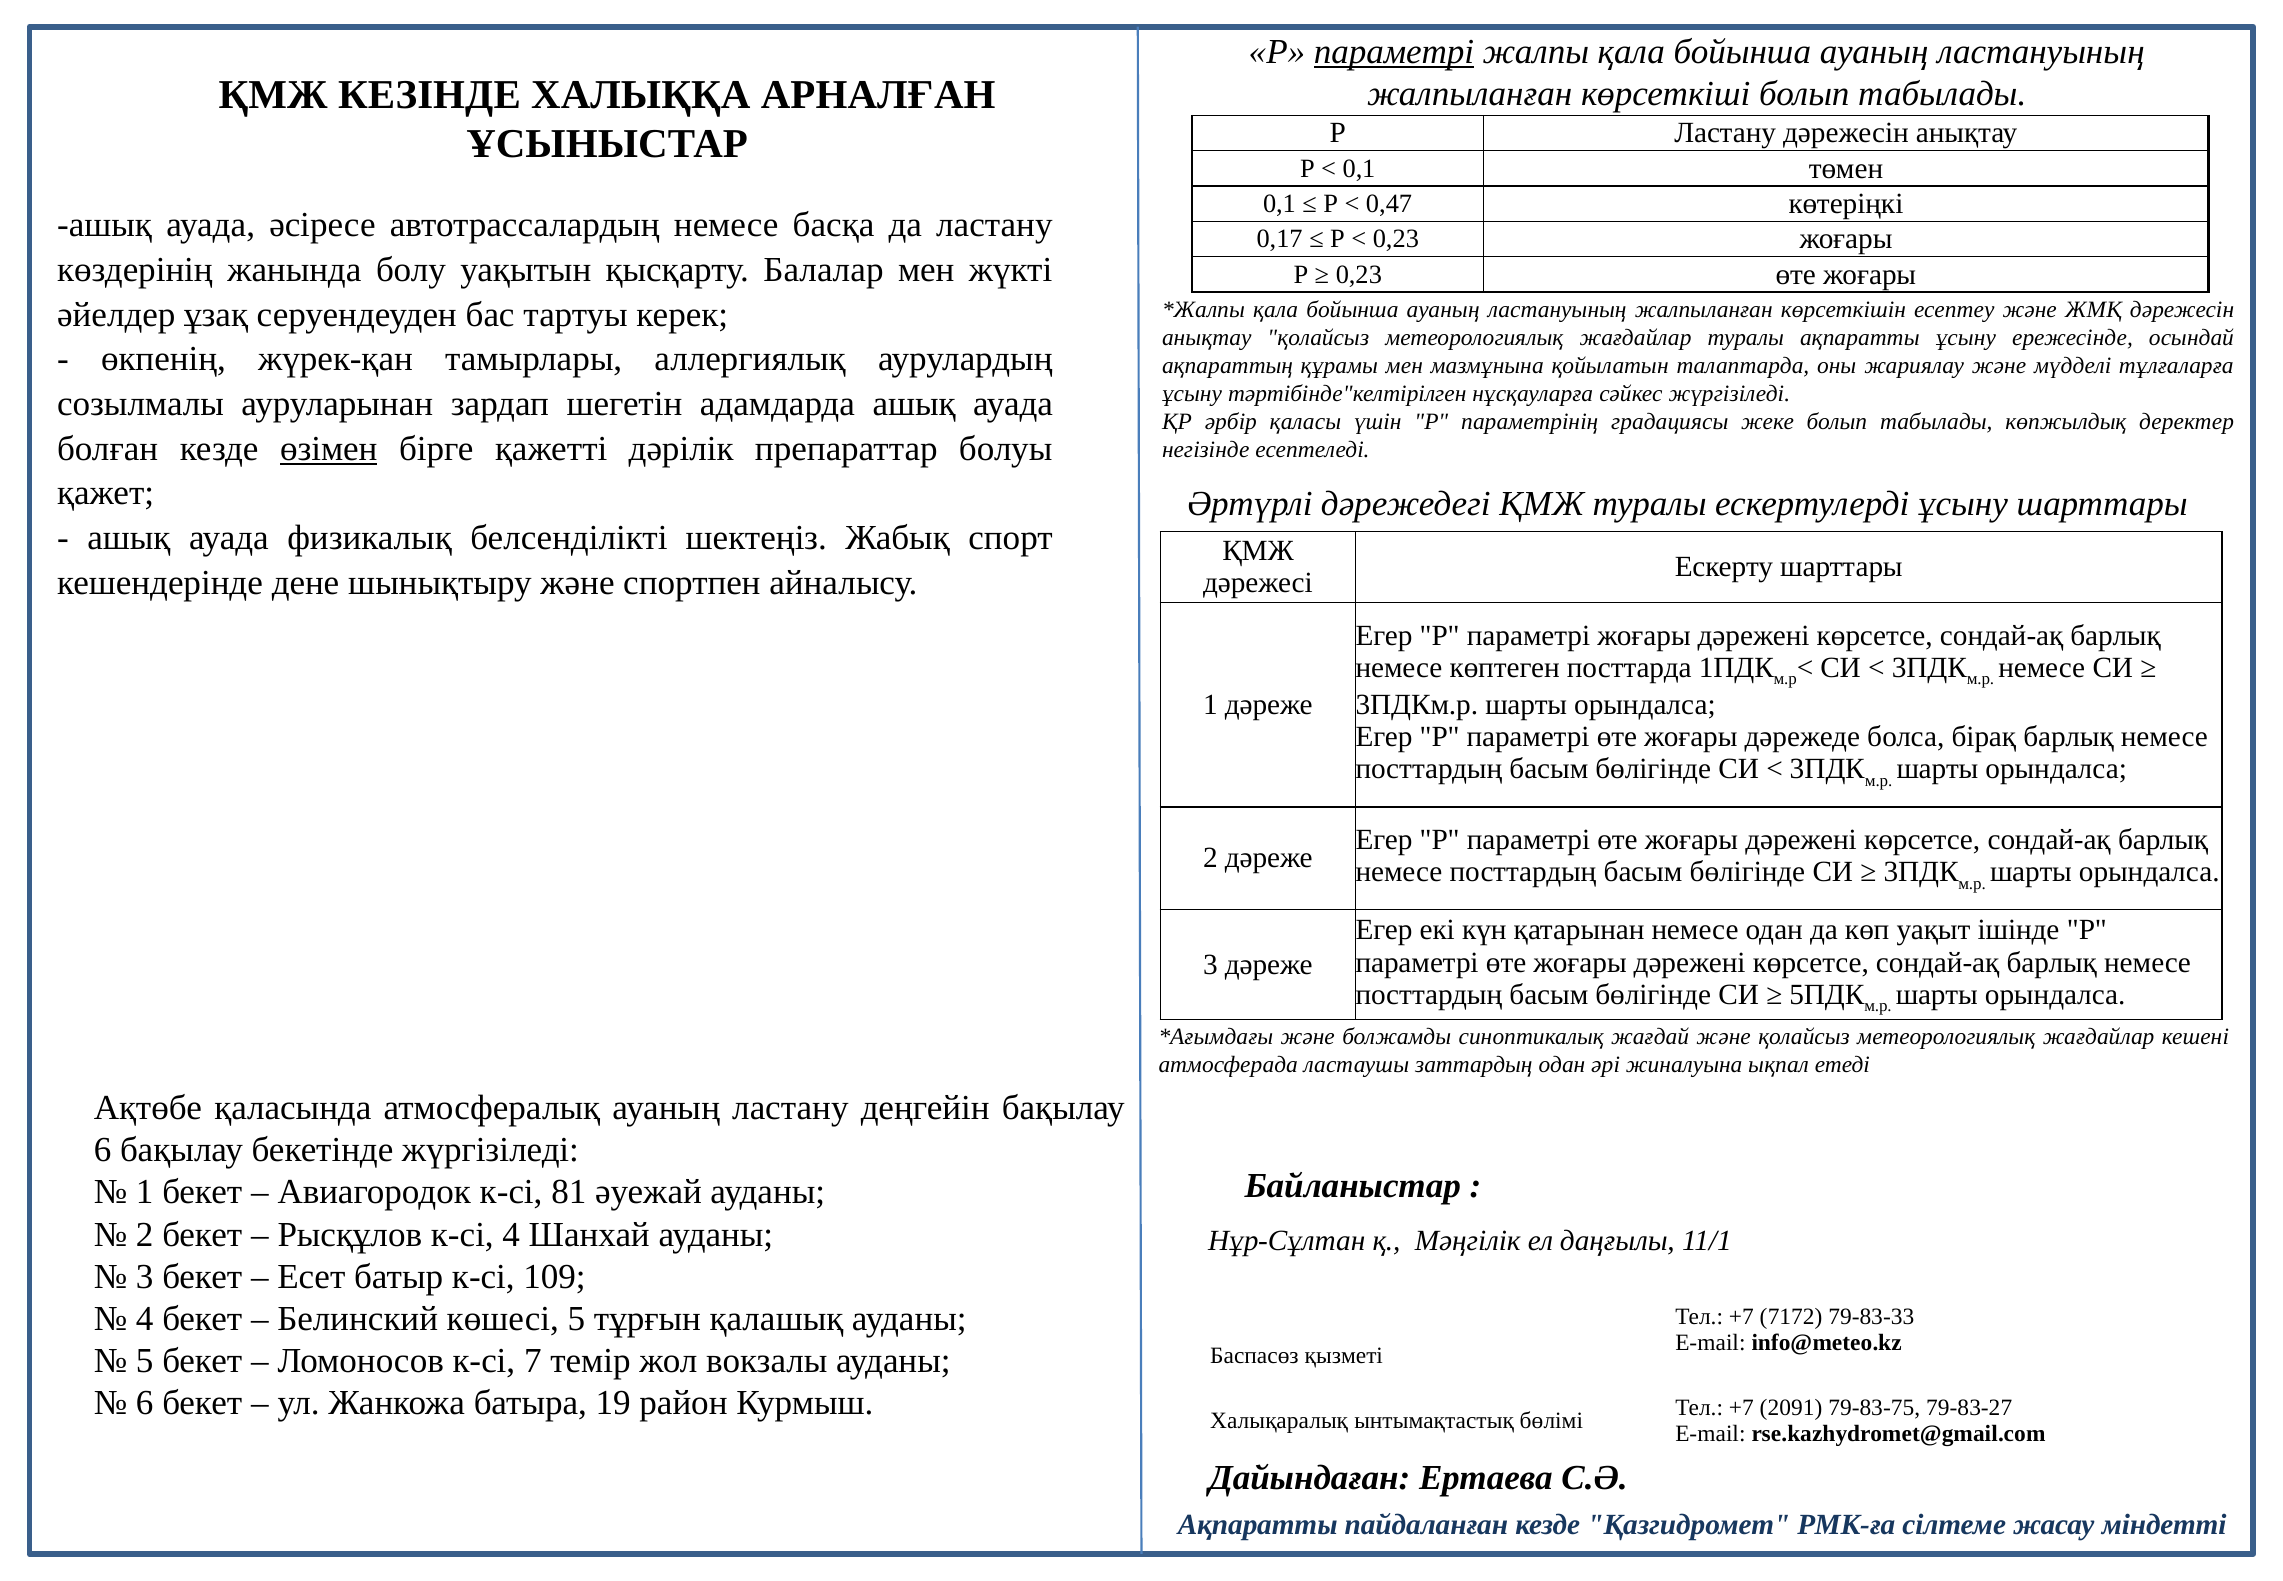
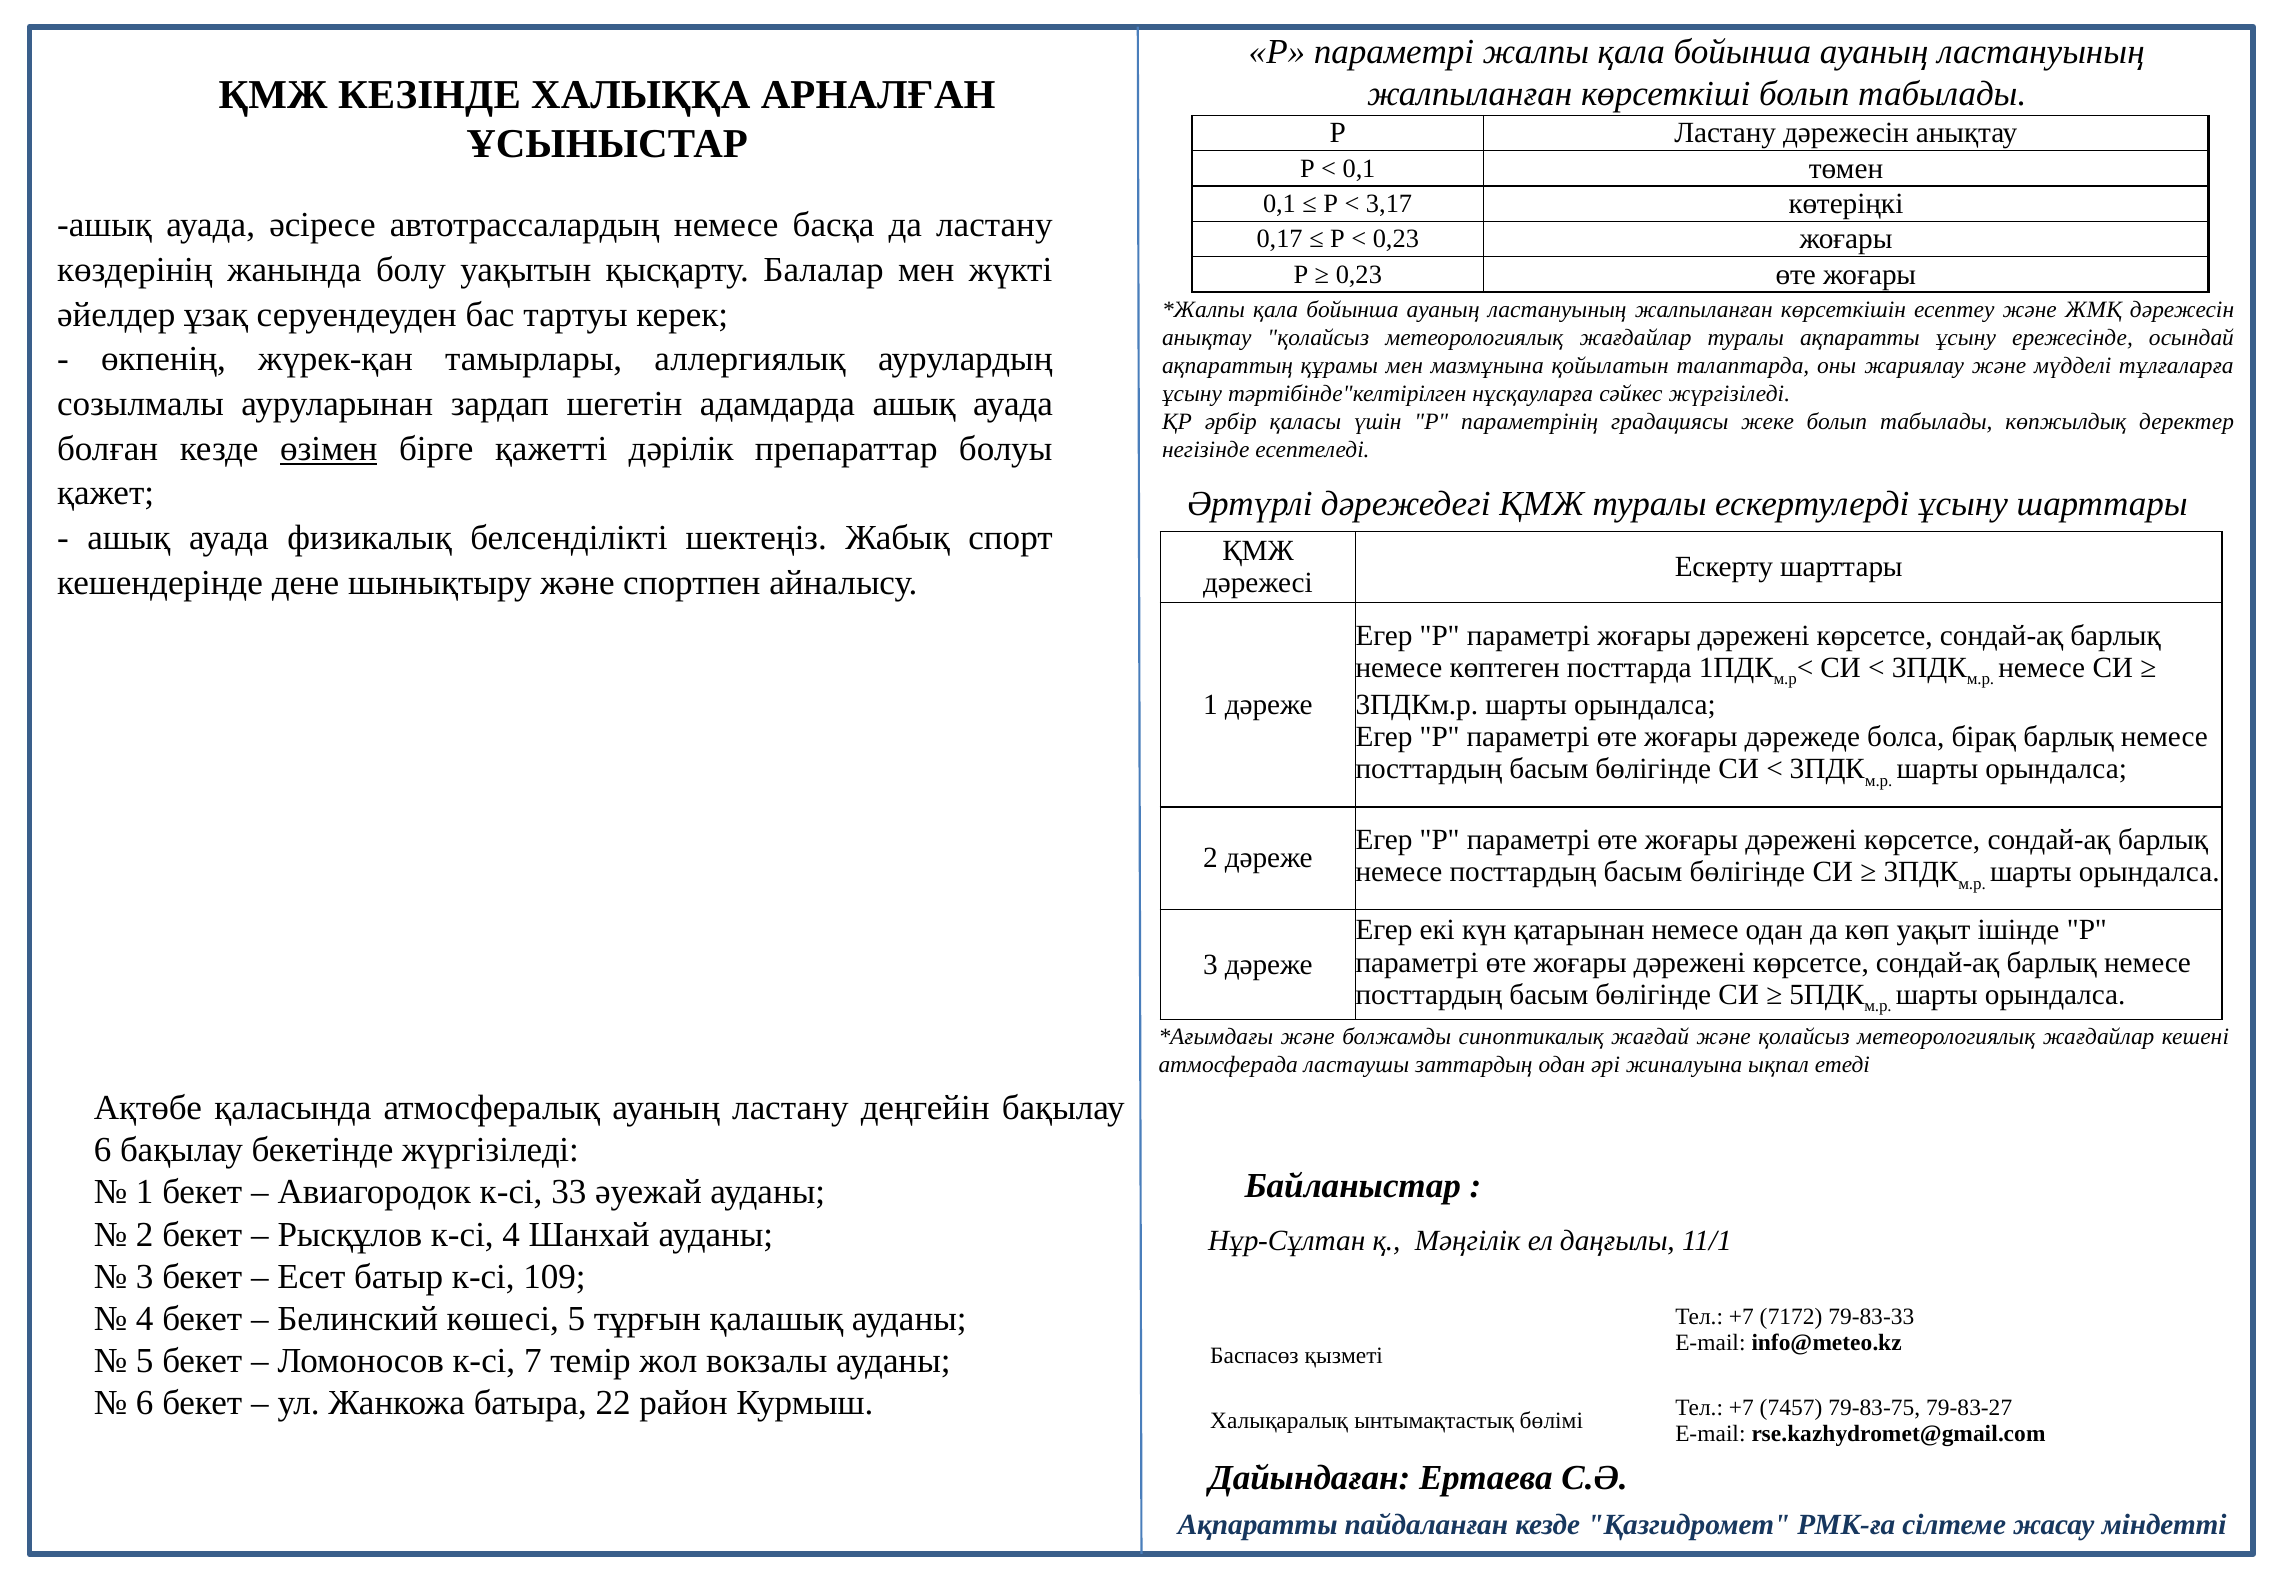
параметрі underline: present -> none (1394, 52)
0,47: 0,47 -> 3,17 (1389, 204)
81: 81 -> 33 (569, 1192)
19: 19 -> 22 (613, 1403)
2091: 2091 -> 7457 (1791, 1407)
